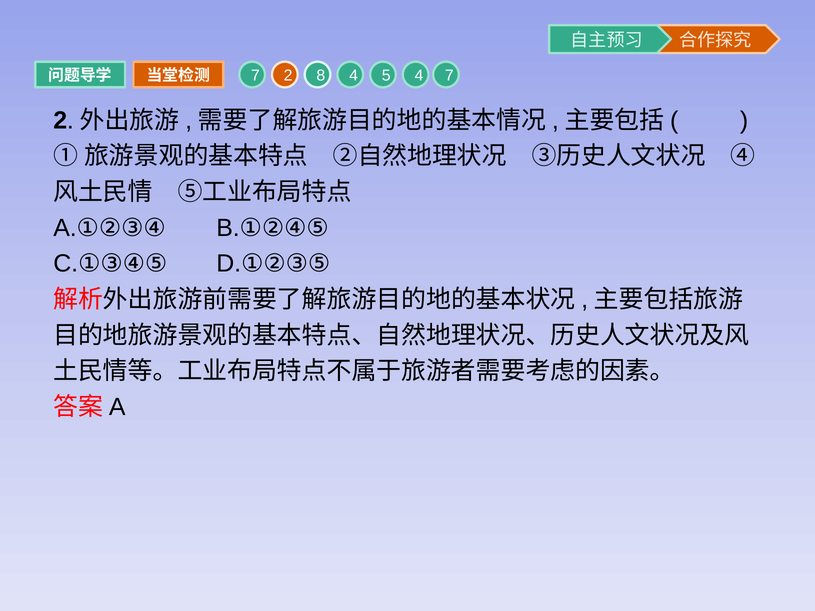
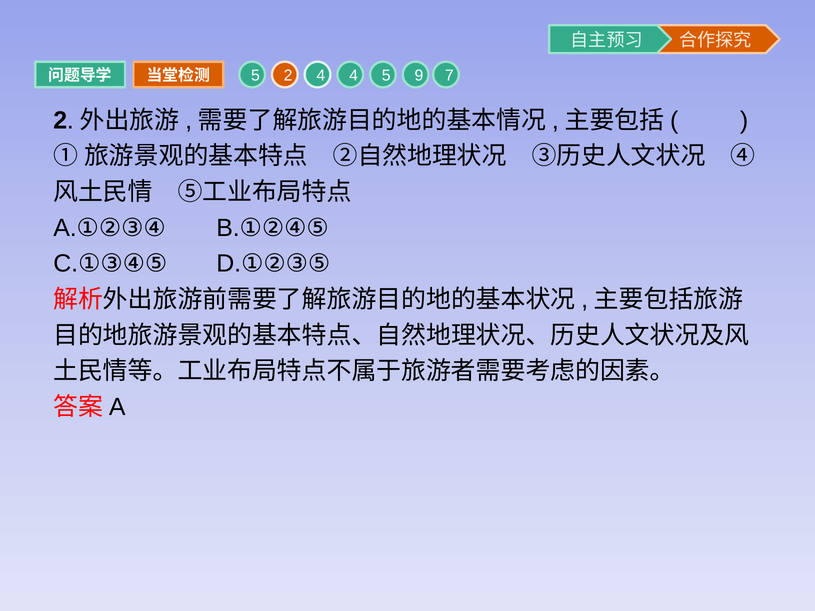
7: 7 -> 5 (255, 76)
2 8: 8 -> 4 (321, 76)
5 4: 4 -> 9 (419, 76)
